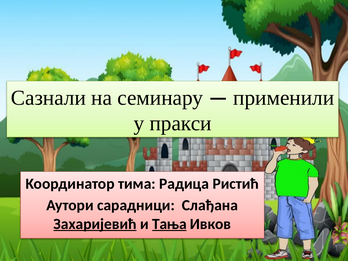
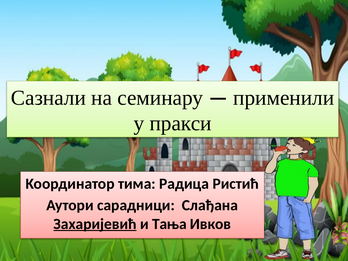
Тања underline: present -> none (169, 224)
